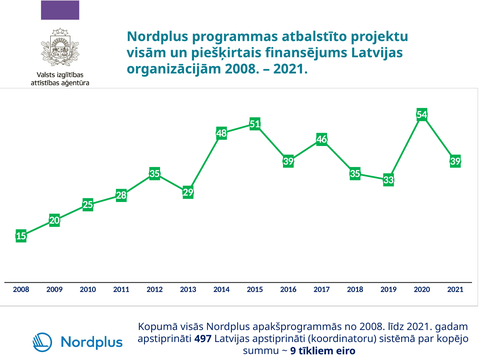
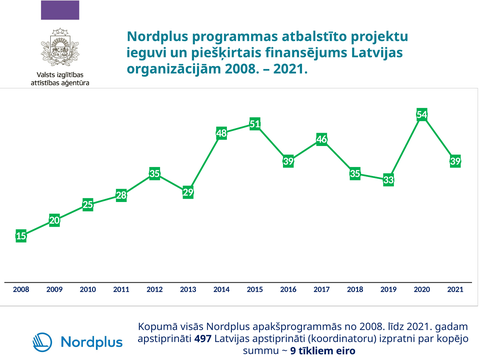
visām: visām -> ieguvi (147, 53)
sistēmā: sistēmā -> izpratni (397, 339)
